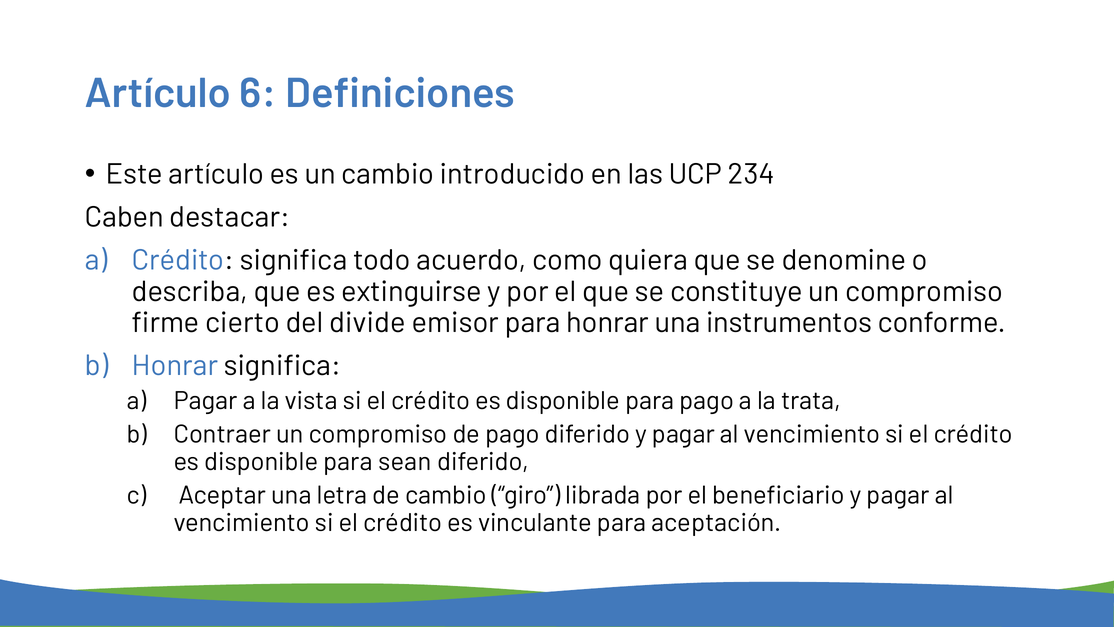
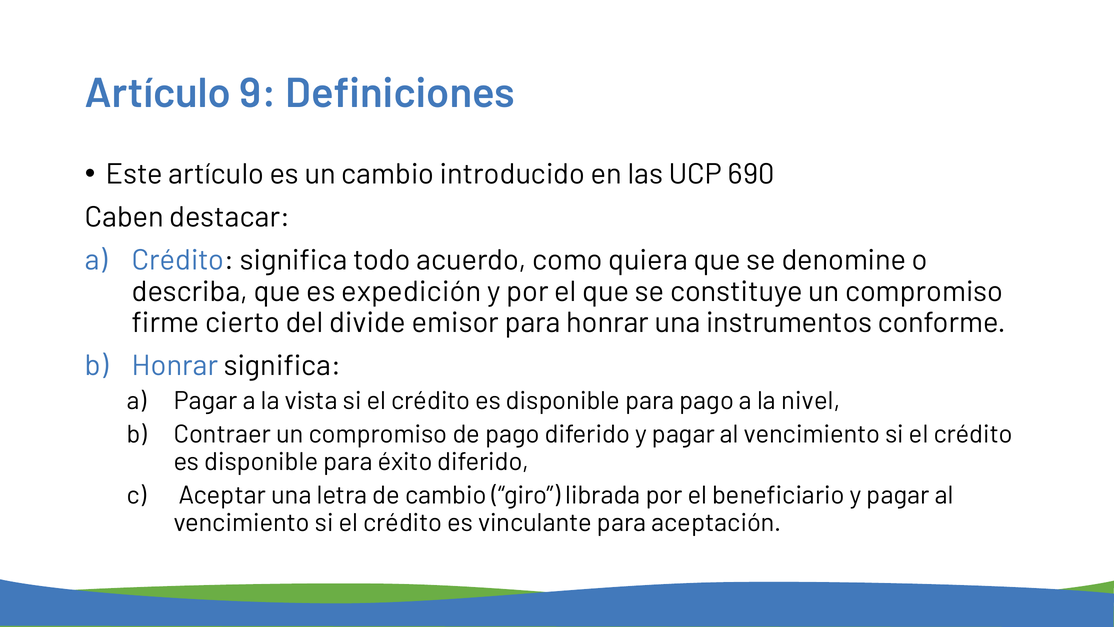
6: 6 -> 9 (258, 94)
234: 234 -> 690 (751, 174)
extinguirse: extinguirse -> expedición (411, 291)
trata: trata -> nivel (811, 401)
sean: sean -> éxito (405, 462)
